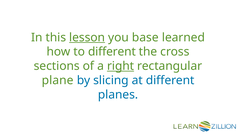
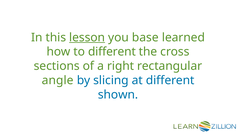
right underline: present -> none (121, 66)
plane: plane -> angle (58, 81)
planes: planes -> shown (118, 95)
